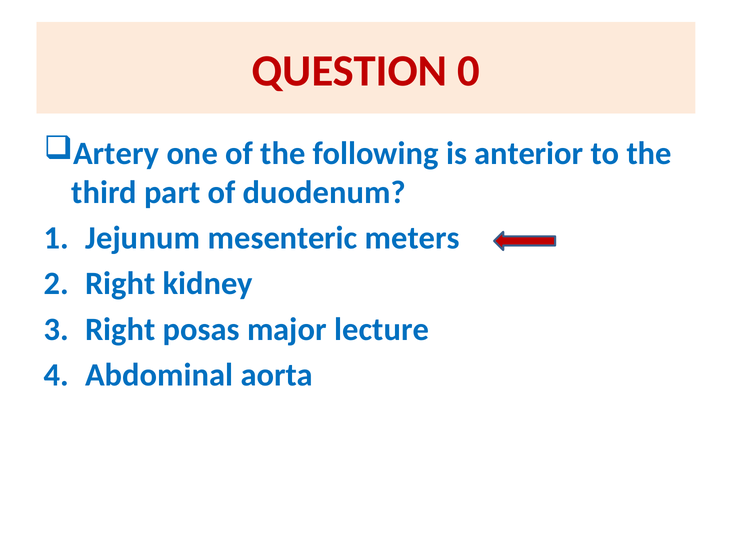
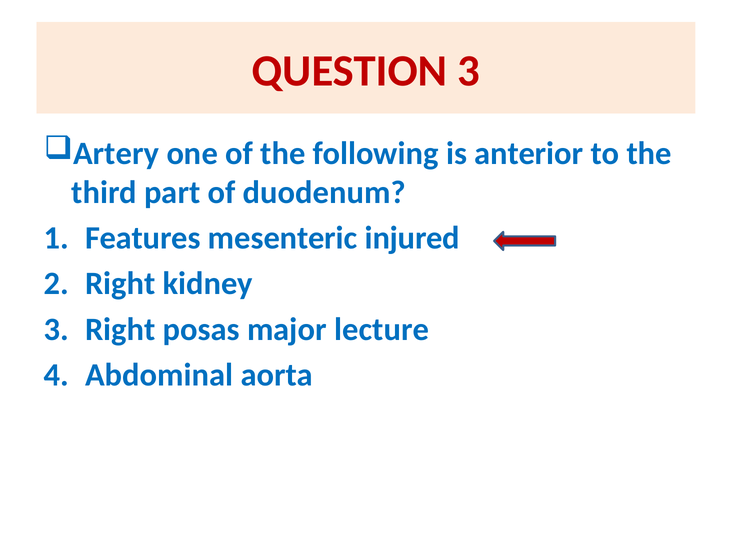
QUESTION 0: 0 -> 3 (469, 71)
Jejunum: Jejunum -> Features (143, 238)
meters: meters -> injured (412, 238)
